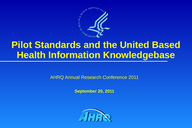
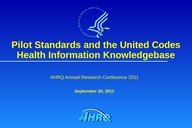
Based: Based -> Codes (166, 45)
